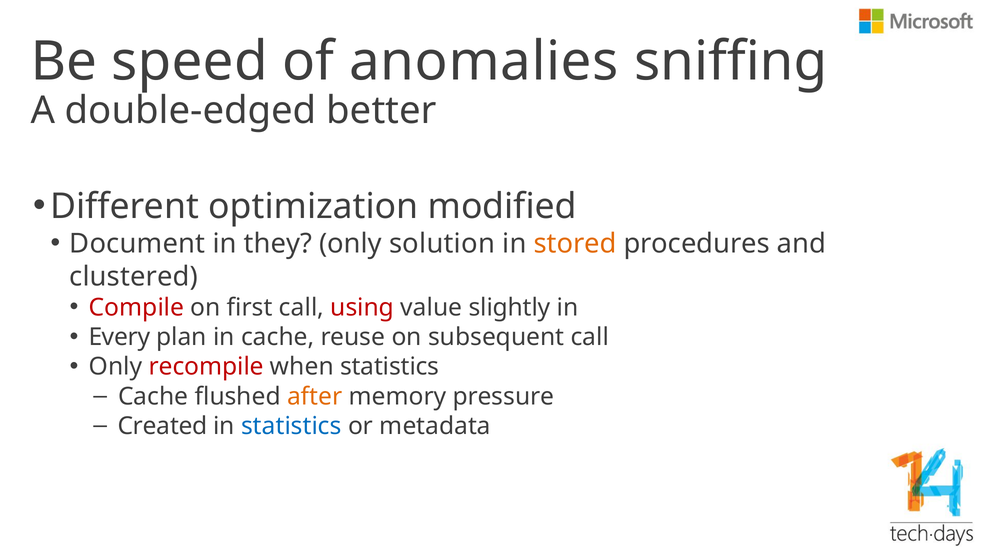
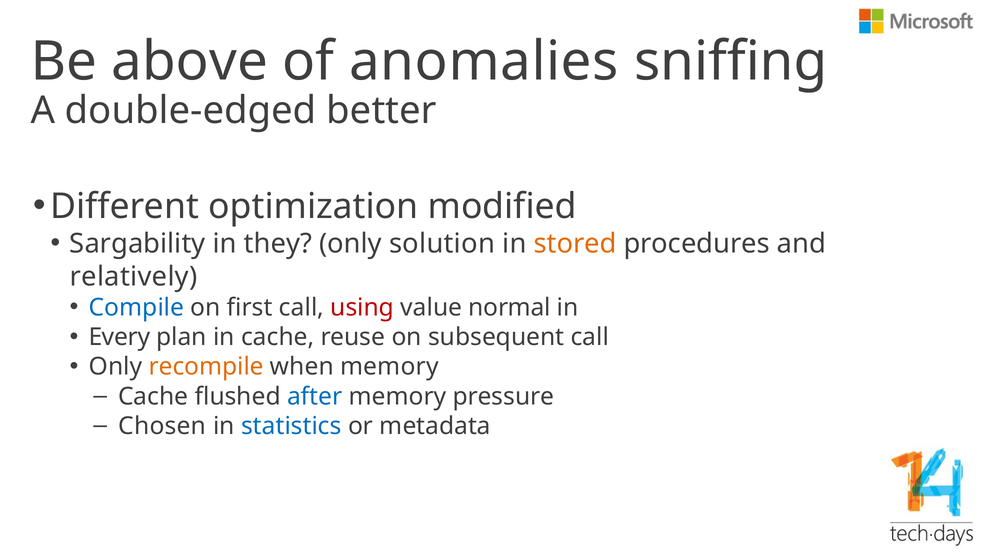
speed: speed -> above (190, 62)
Document: Document -> Sargability (137, 244)
clustered: clustered -> relatively (134, 276)
Compile colour: red -> blue (136, 307)
slightly: slightly -> normal (510, 307)
recompile colour: red -> orange (206, 367)
when statistics: statistics -> memory (389, 367)
after colour: orange -> blue (315, 396)
Created: Created -> Chosen (162, 426)
